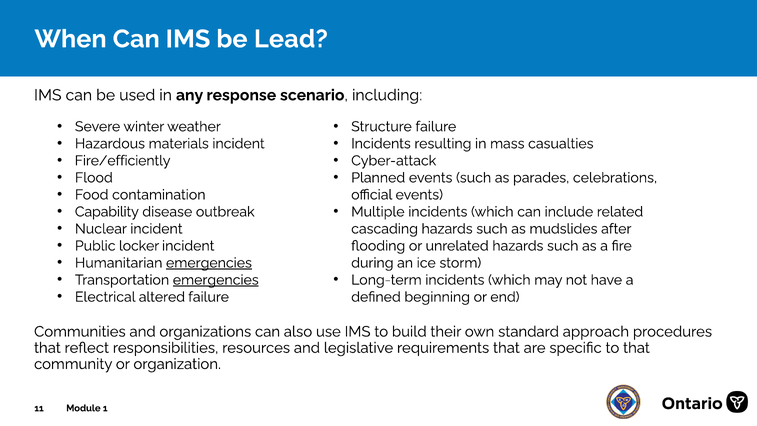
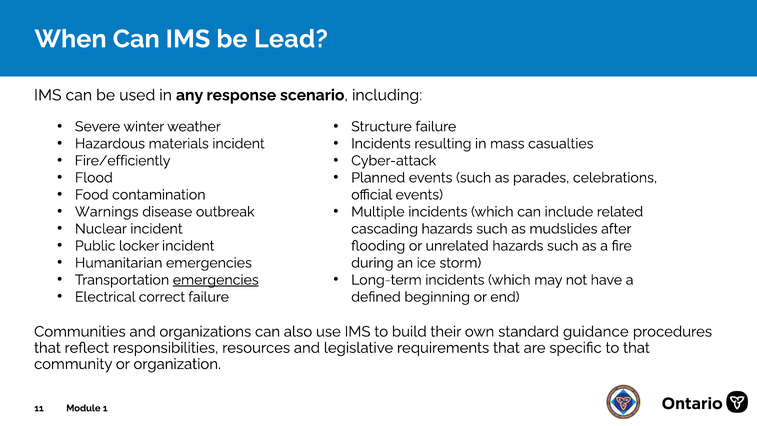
Capability: Capability -> Warnings (107, 212)
emergencies underline: present -> none (209, 263)
altered: altered -> correct (162, 297)
approach: approach -> guidance (596, 332)
